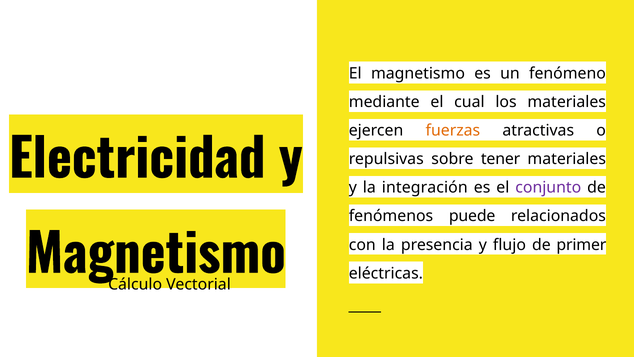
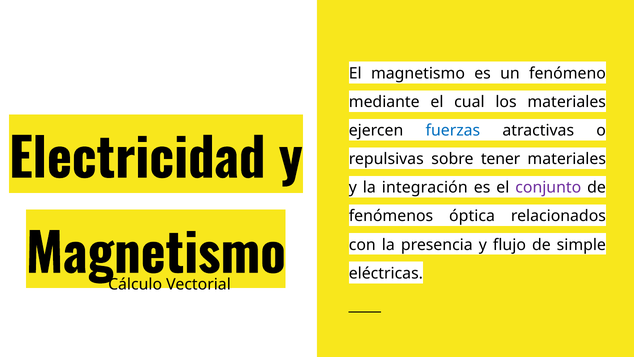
fuerzas colour: orange -> blue (453, 130)
puede: puede -> óptica (472, 216)
primer: primer -> simple (581, 245)
